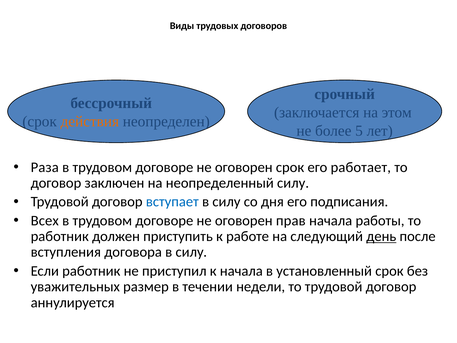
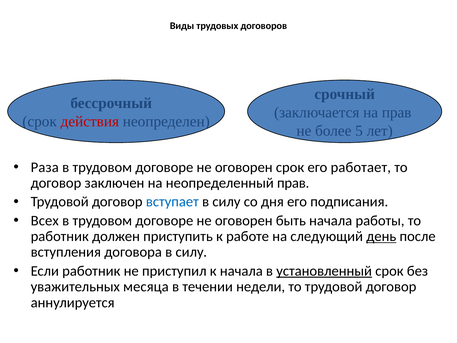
на этом: этом -> прав (397, 112)
действия colour: orange -> red (90, 121)
неопределенный силу: силу -> прав (293, 183)
прав: прав -> быть (291, 220)
установленный underline: none -> present (324, 271)
размер: размер -> месяца (146, 287)
